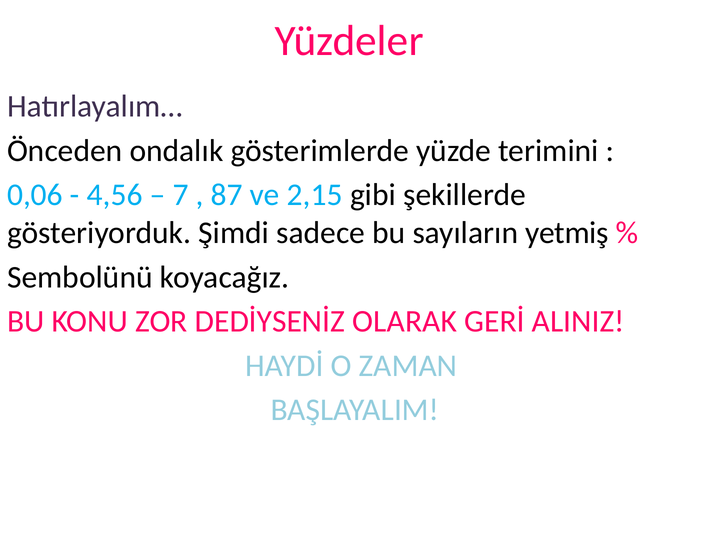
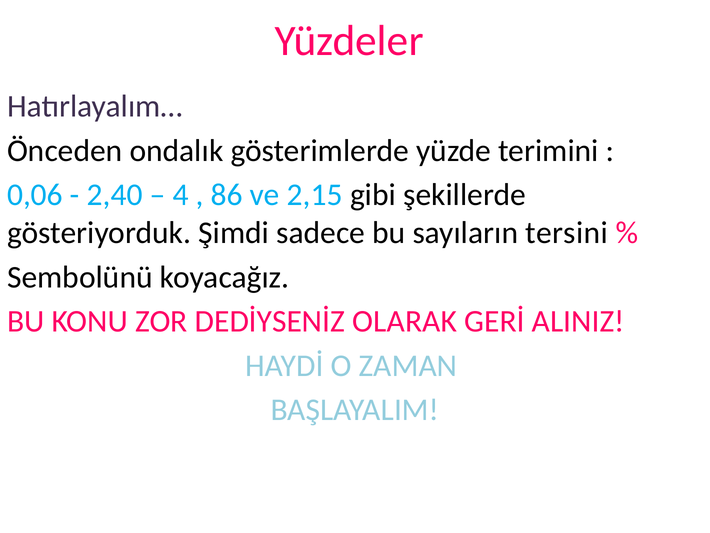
4,56: 4,56 -> 2,40 (115, 195)
7: 7 -> 4 (181, 195)
87: 87 -> 86 (227, 195)
yetmiş: yetmiş -> tersini (567, 233)
